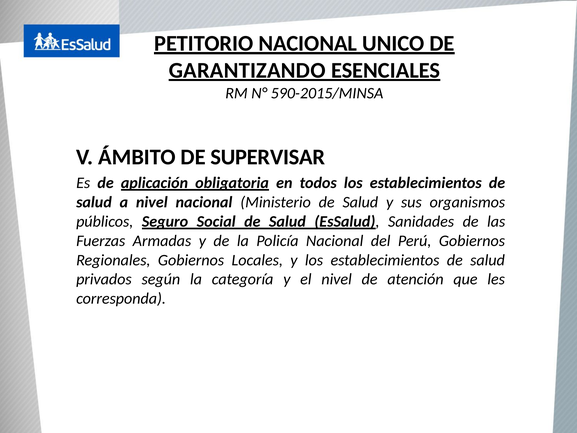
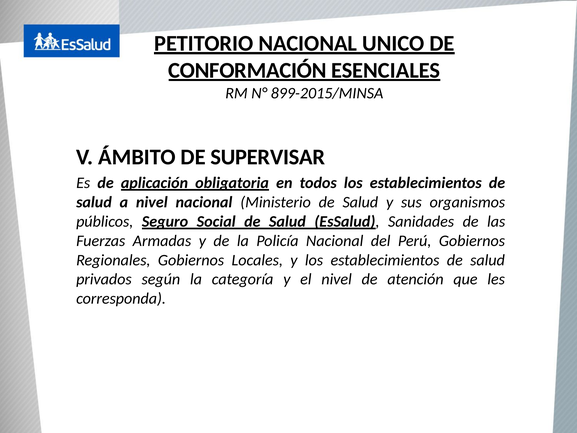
GARANTIZANDO: GARANTIZANDO -> CONFORMACIÓN (247, 70)
590-2015/MINSA: 590-2015/MINSA -> 899-2015/MINSA (327, 93)
